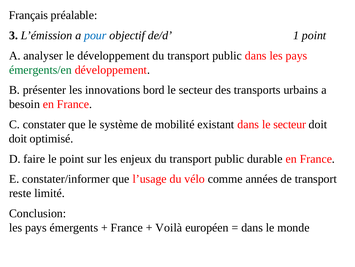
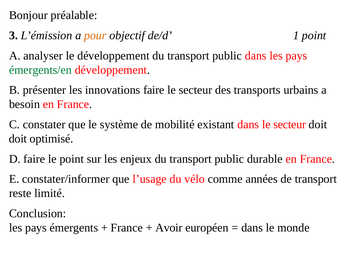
Français: Français -> Bonjour (28, 15)
pour colour: blue -> orange (95, 35)
innovations bord: bord -> faire (154, 90)
Voilà: Voilà -> Avoir (169, 227)
